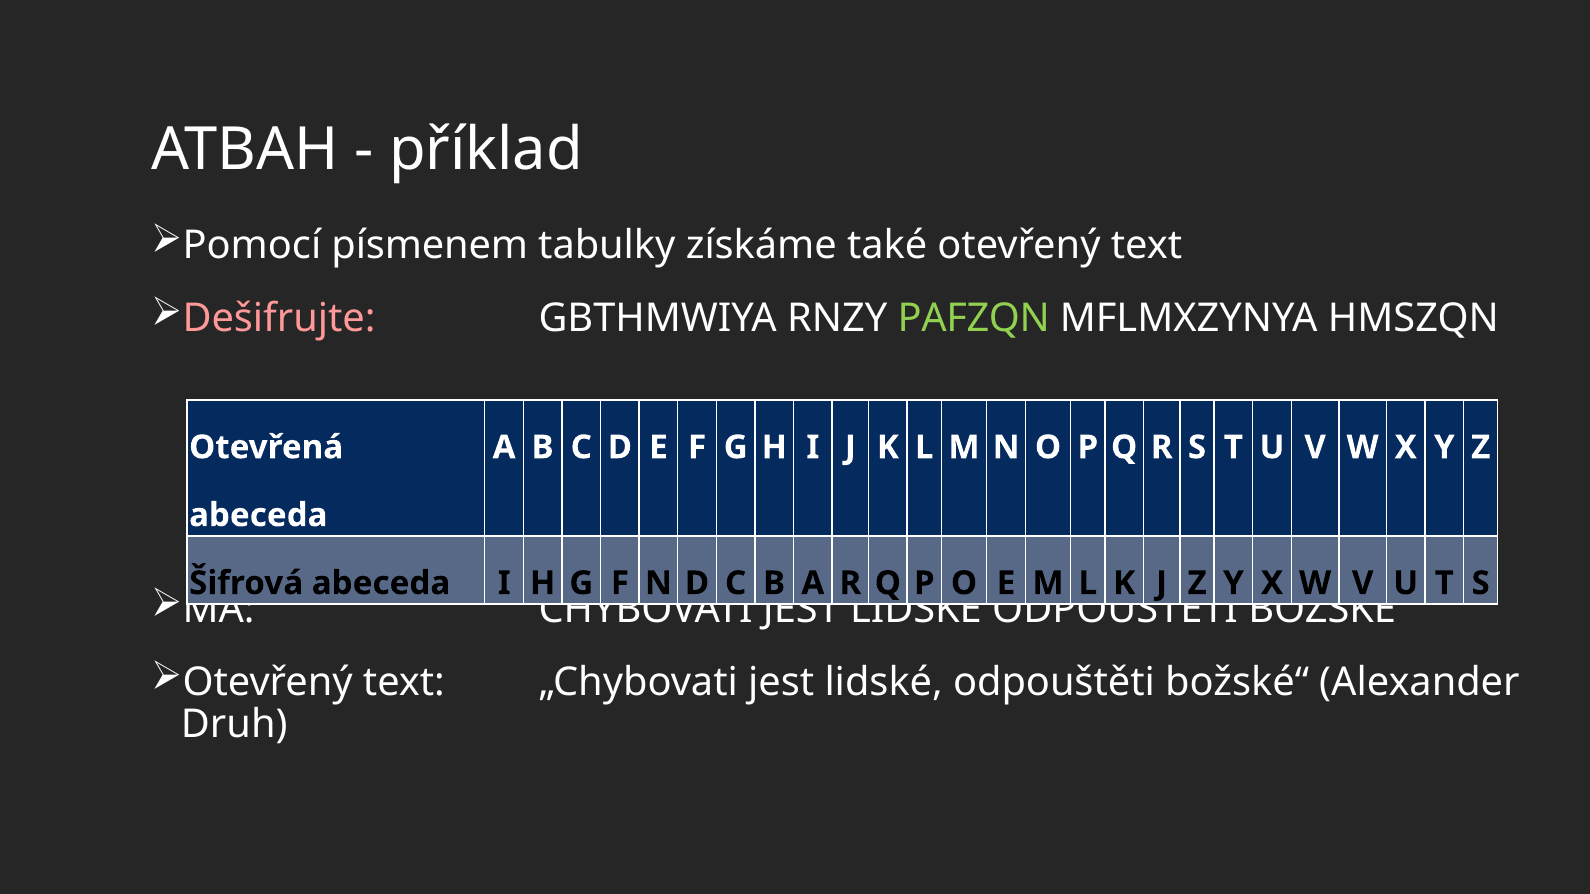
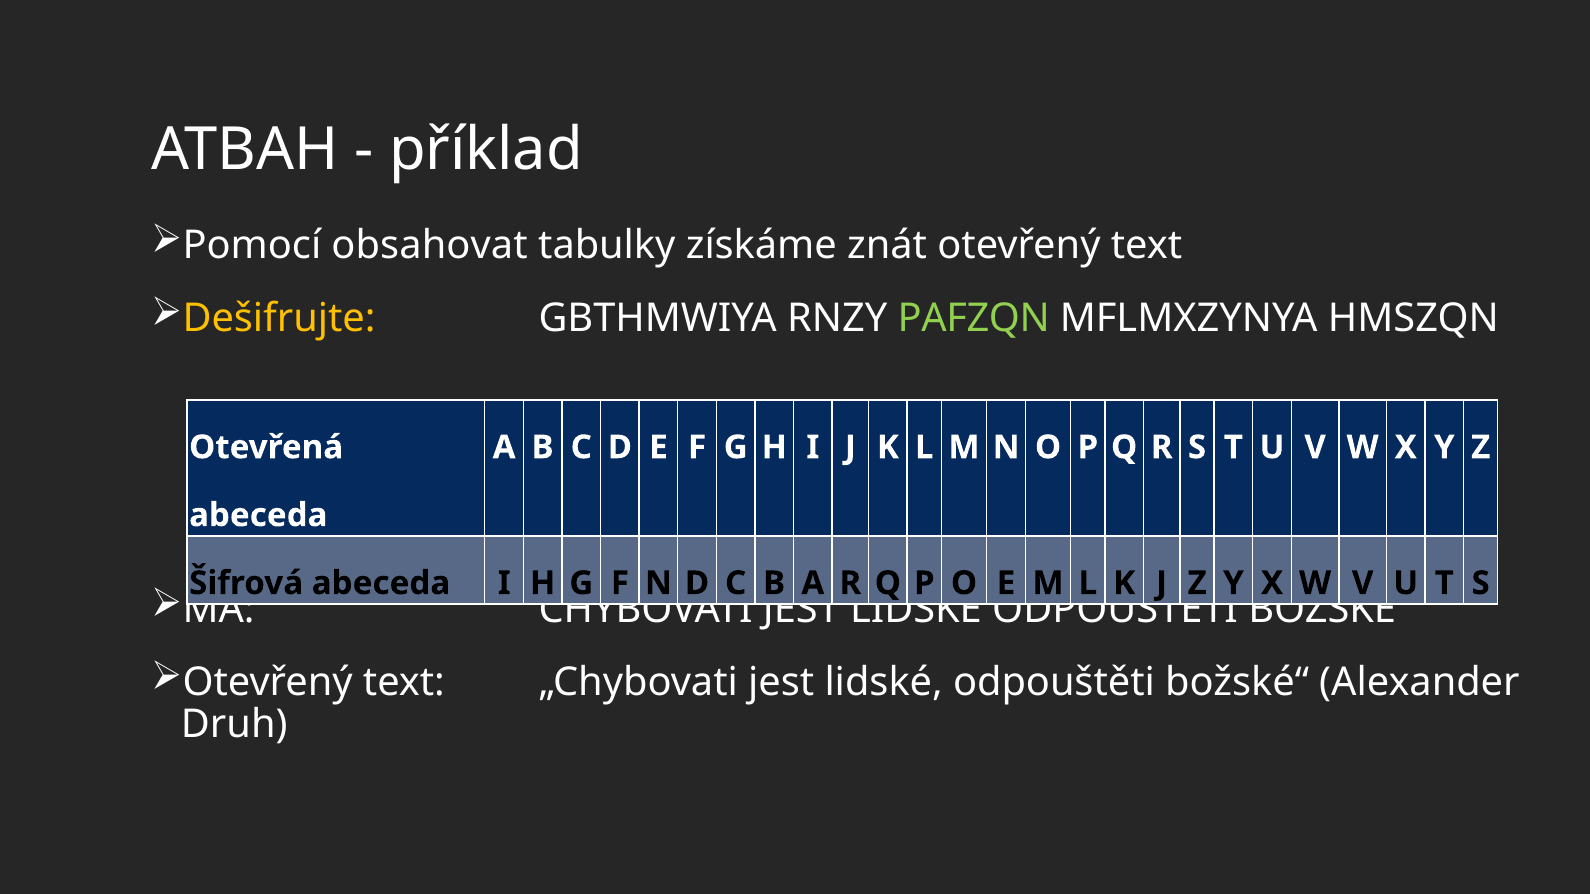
písmenem: písmenem -> obsahovat (430, 246)
také: také -> znát (887, 246)
Dešifrujte colour: pink -> yellow (279, 319)
